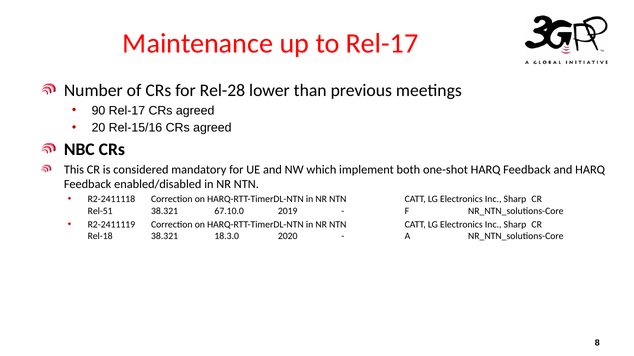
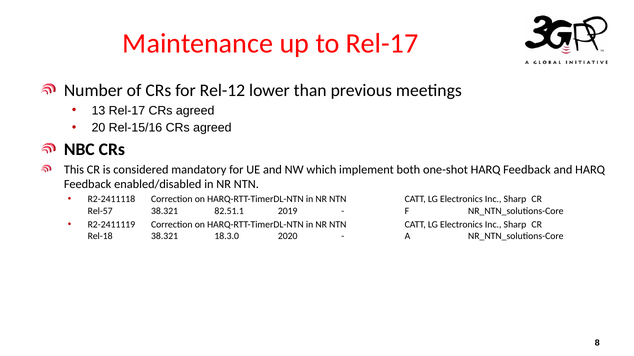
Rel-28: Rel-28 -> Rel-12 (222, 91)
90: 90 -> 13 (98, 111)
Rel-51: Rel-51 -> Rel-57 (100, 211)
67.10.0: 67.10.0 -> 82.51.1 (229, 211)
